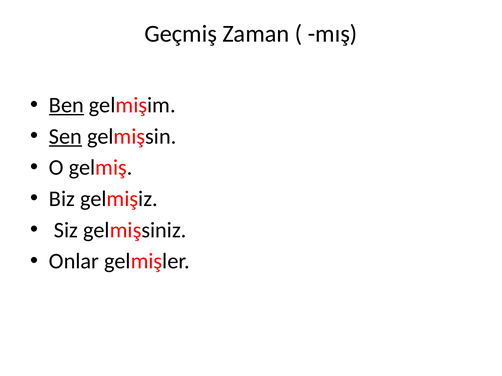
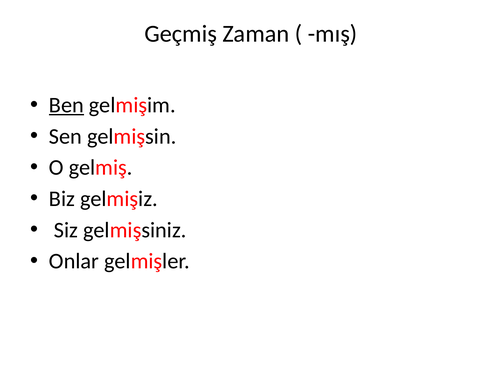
Sen underline: present -> none (65, 137)
